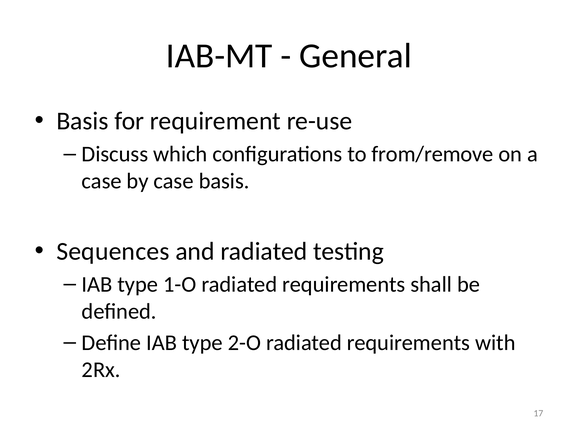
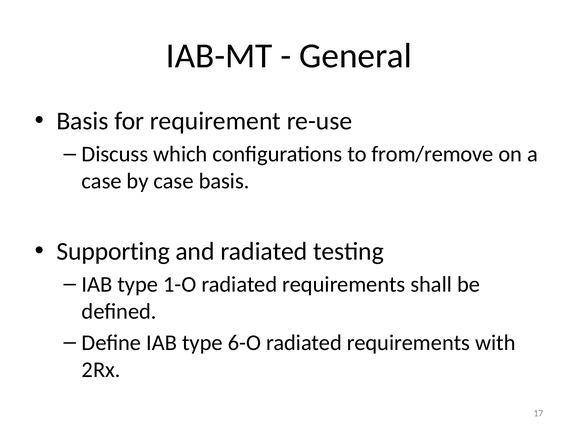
Sequences: Sequences -> Supporting (113, 252)
2-O: 2-O -> 6-O (244, 343)
